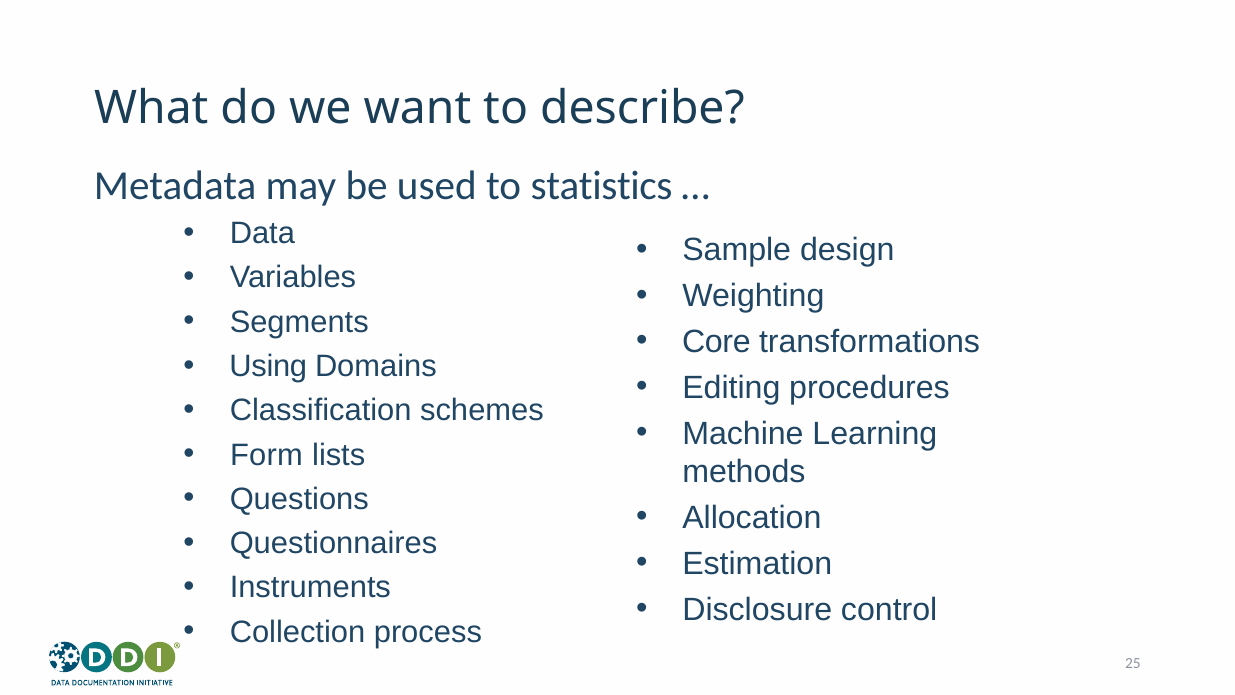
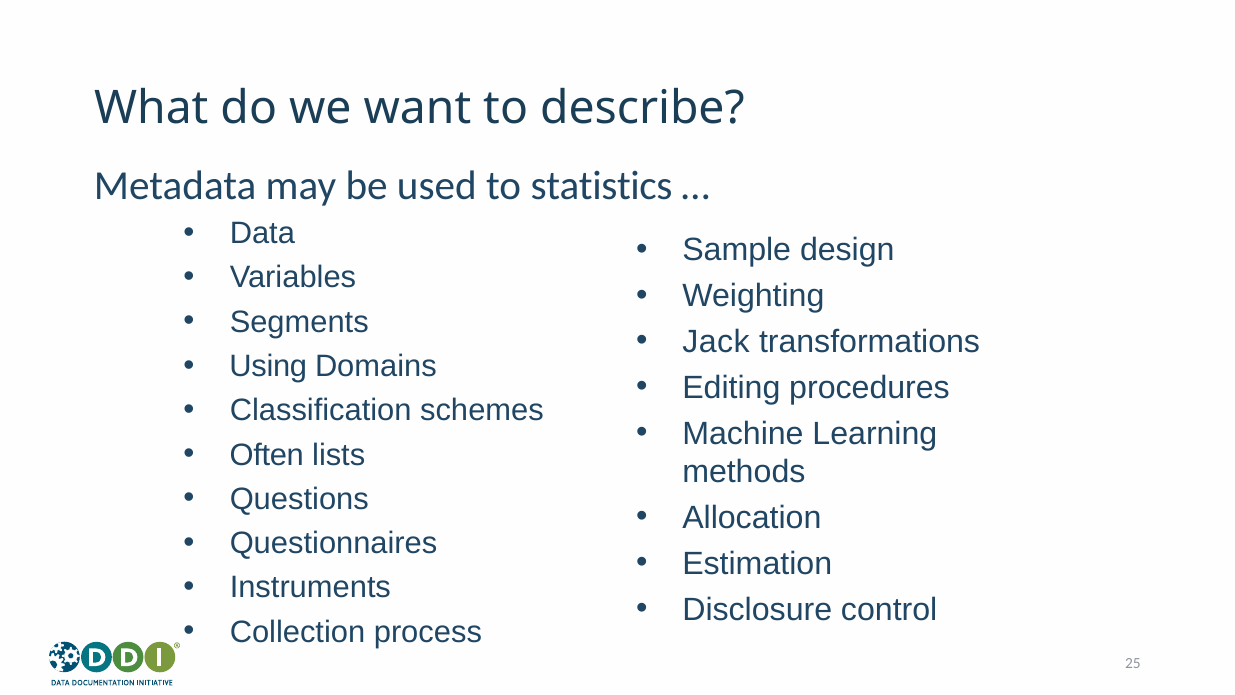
Core: Core -> Jack (716, 342)
Form: Form -> Often (267, 455)
